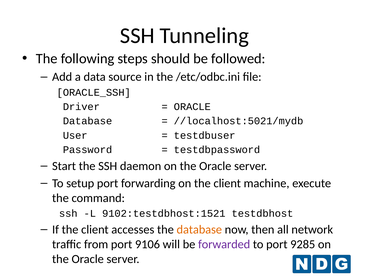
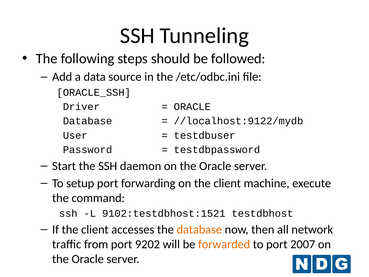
//localhost:5021/mydb: //localhost:5021/mydb -> //localhost:9122/mydb (239, 121)
9106: 9106 -> 9202 (148, 244)
forwarded colour: purple -> orange (224, 244)
9285: 9285 -> 2007 (303, 244)
